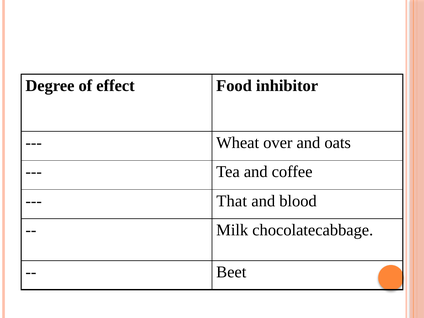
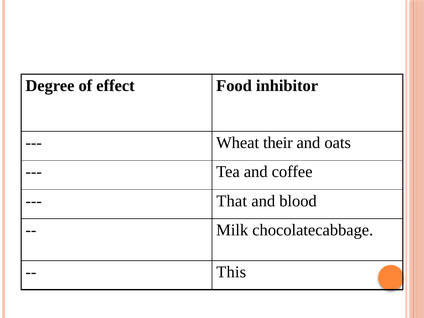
over: over -> their (278, 143)
Beet: Beet -> This (231, 272)
